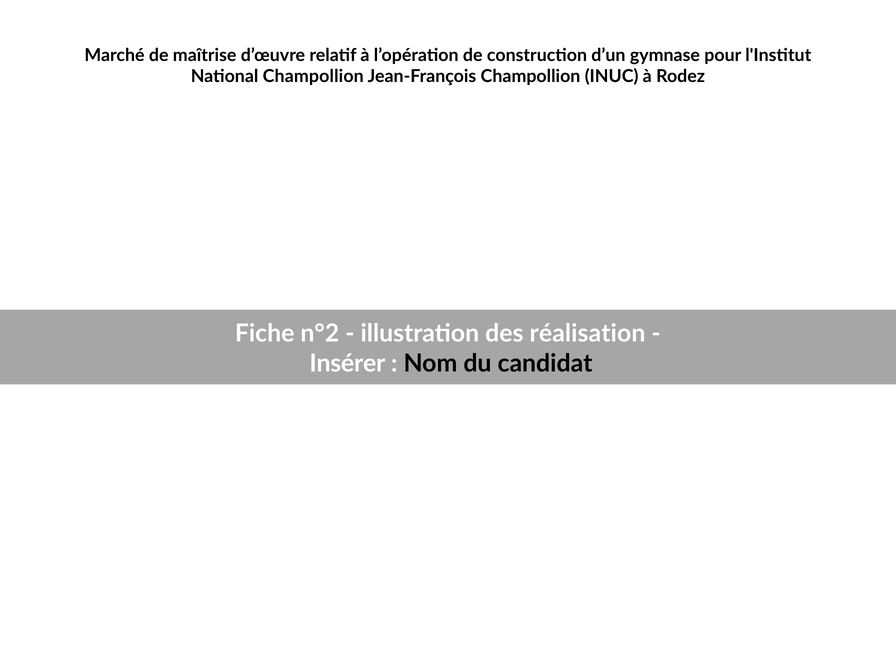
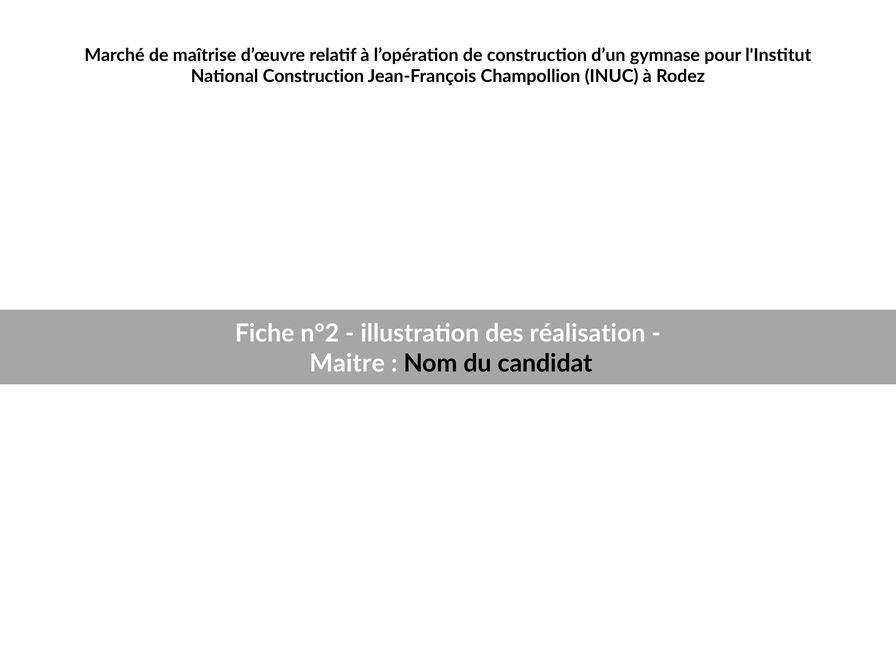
National Champollion: Champollion -> Construction (313, 77)
Insérer: Insérer -> Maitre (347, 364)
